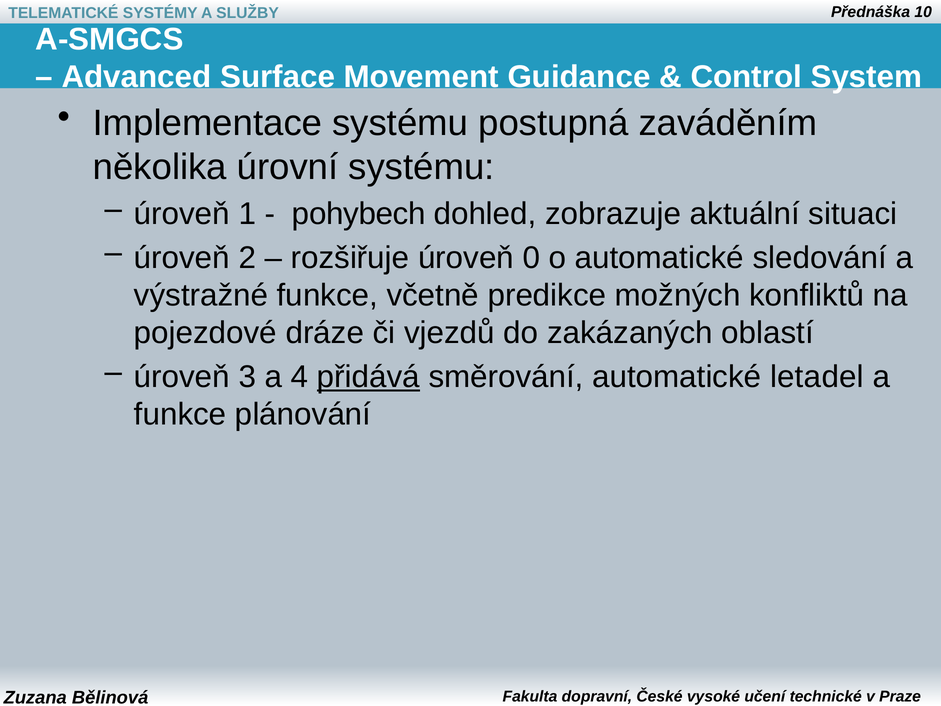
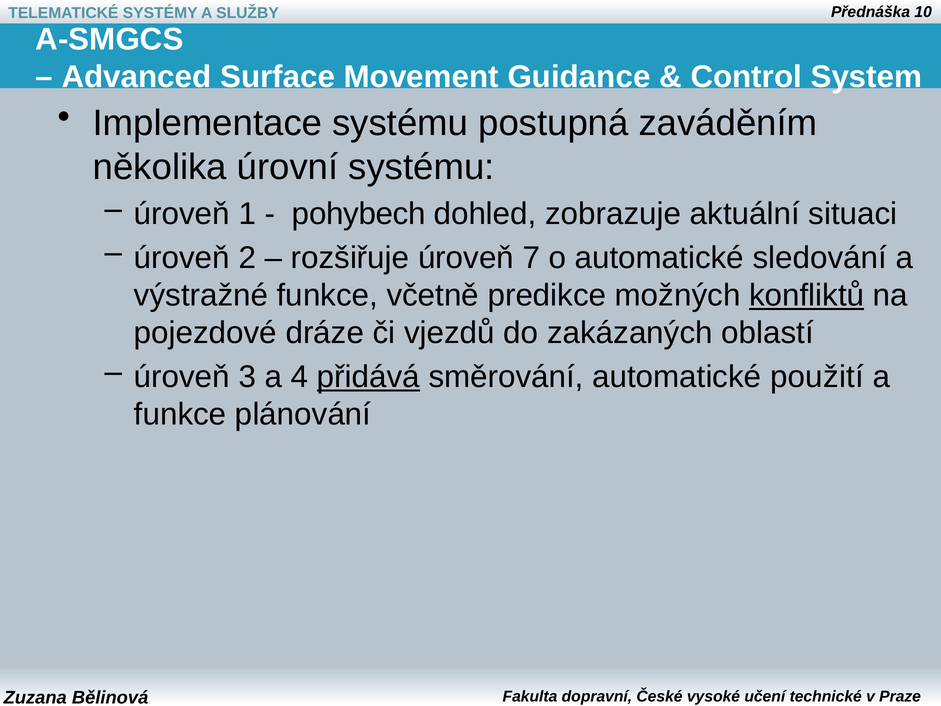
0: 0 -> 7 (531, 258)
konfliktů underline: none -> present (807, 295)
letadel: letadel -> použití (817, 377)
